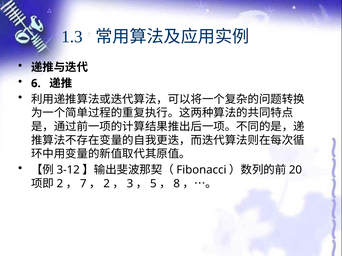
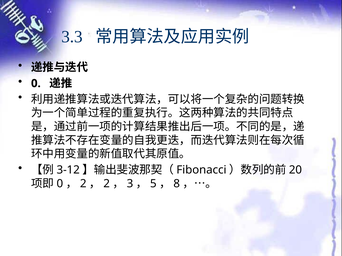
1.3: 1.3 -> 3.3 (72, 37)
6: 6 -> 0 (36, 84)
2: 2 -> 0 (60, 184)
7: 7 -> 2 (83, 184)
